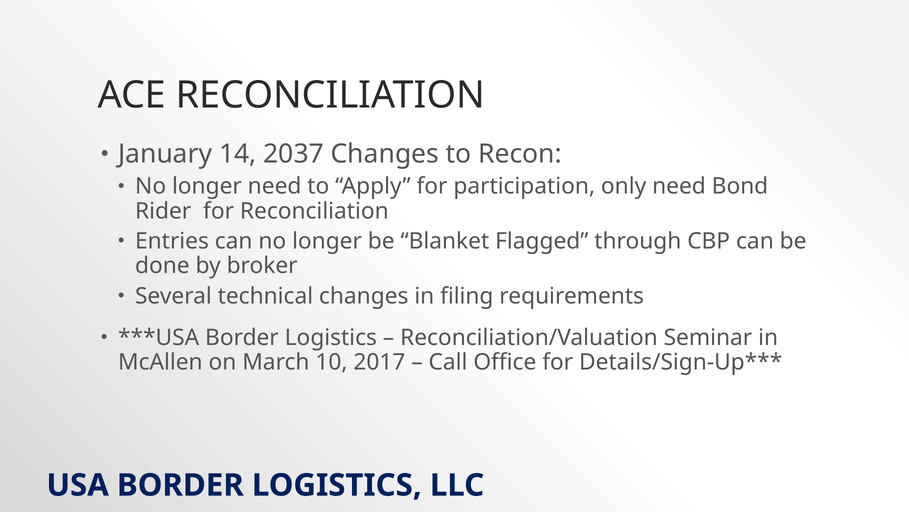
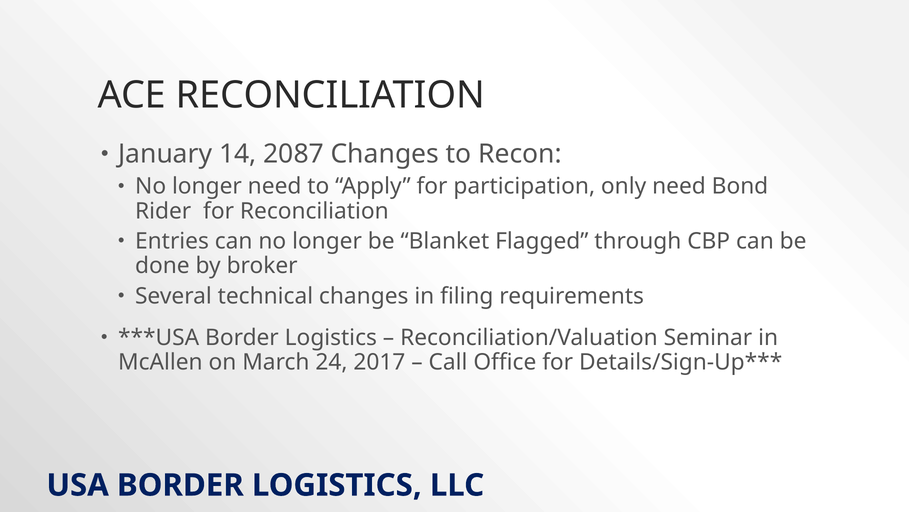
2037: 2037 -> 2087 (294, 154)
10: 10 -> 24 (332, 362)
